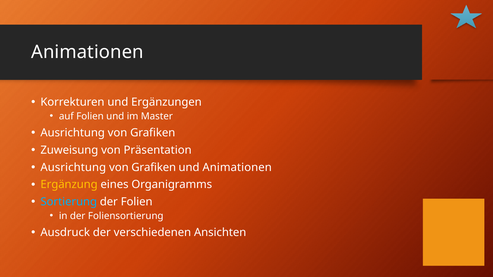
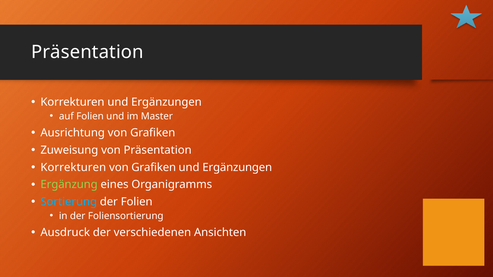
Animationen: Animationen -> Präsentation (87, 52)
Ausrichtung: Ausrichtung -> Korrekturen (73, 167)
Animationen: Animationen -> Ergänzungen (237, 167)
Ergänzung colour: yellow -> light green (69, 185)
